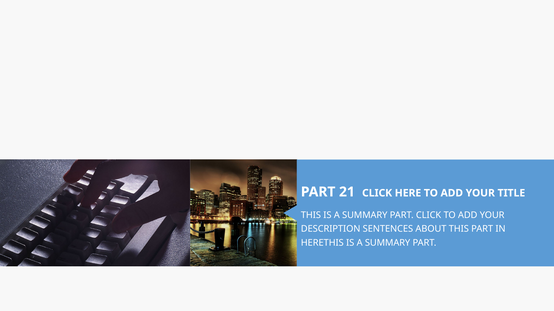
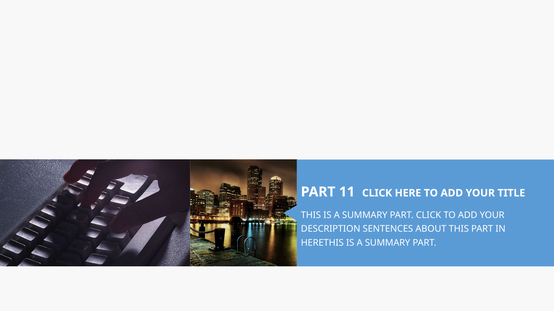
21: 21 -> 11 (347, 192)
